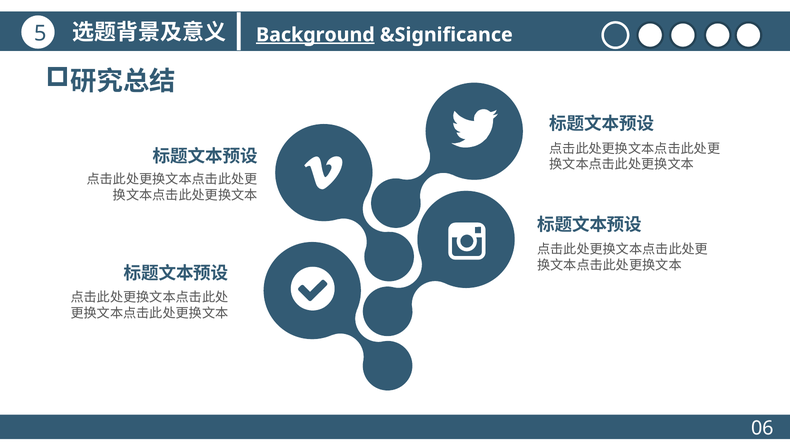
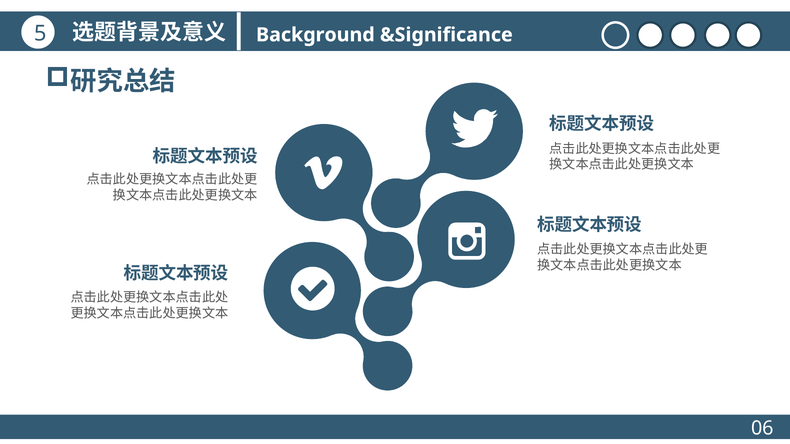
Background underline: present -> none (315, 35)
